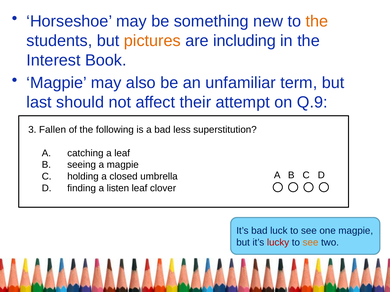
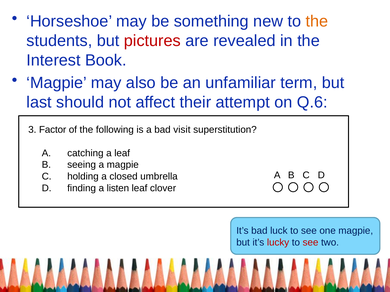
pictures colour: orange -> red (152, 41)
including: including -> revealed (244, 41)
Q.9: Q.9 -> Q.6 (312, 103)
Fallen: Fallen -> Factor (53, 130)
less: less -> visit (182, 130)
see colour: orange -> red (311, 243)
